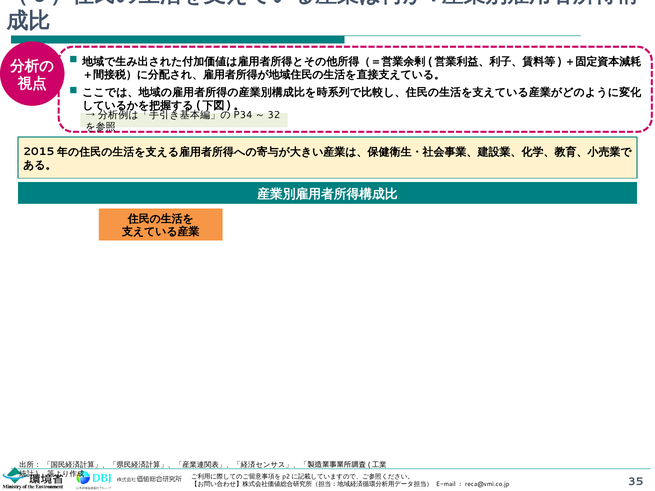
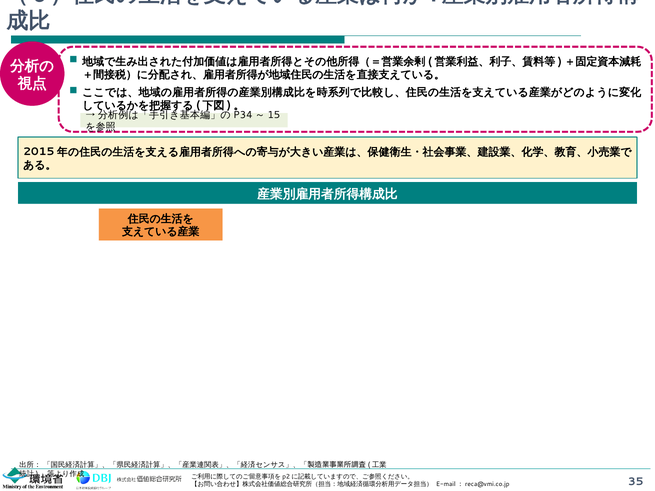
32: 32 -> 15 (274, 115)
